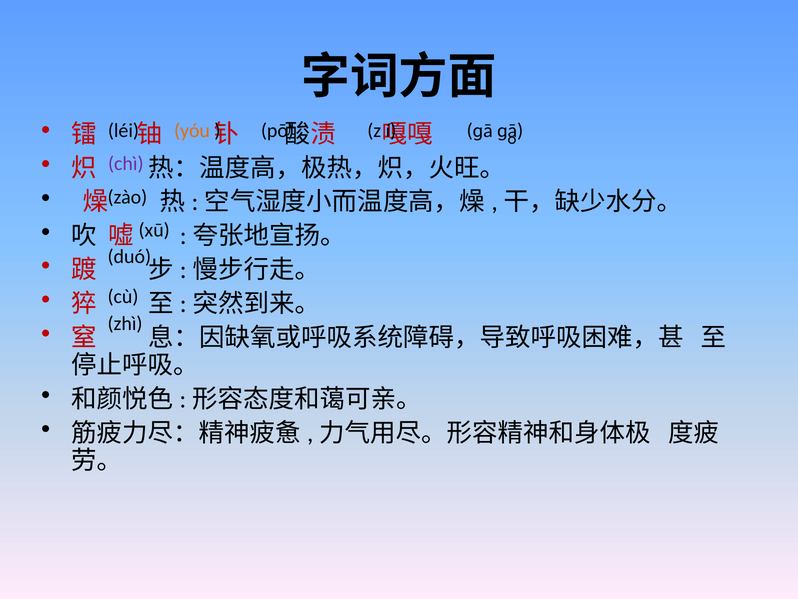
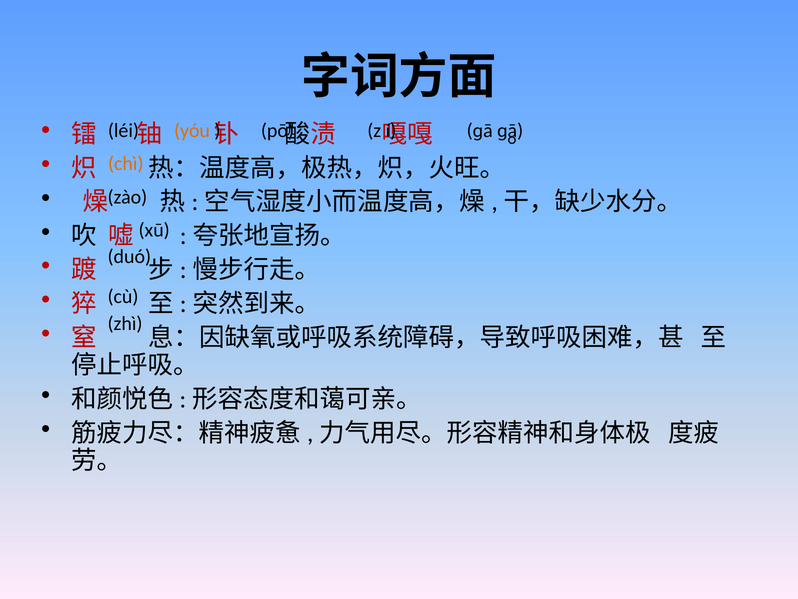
chì colour: purple -> orange (126, 164)
